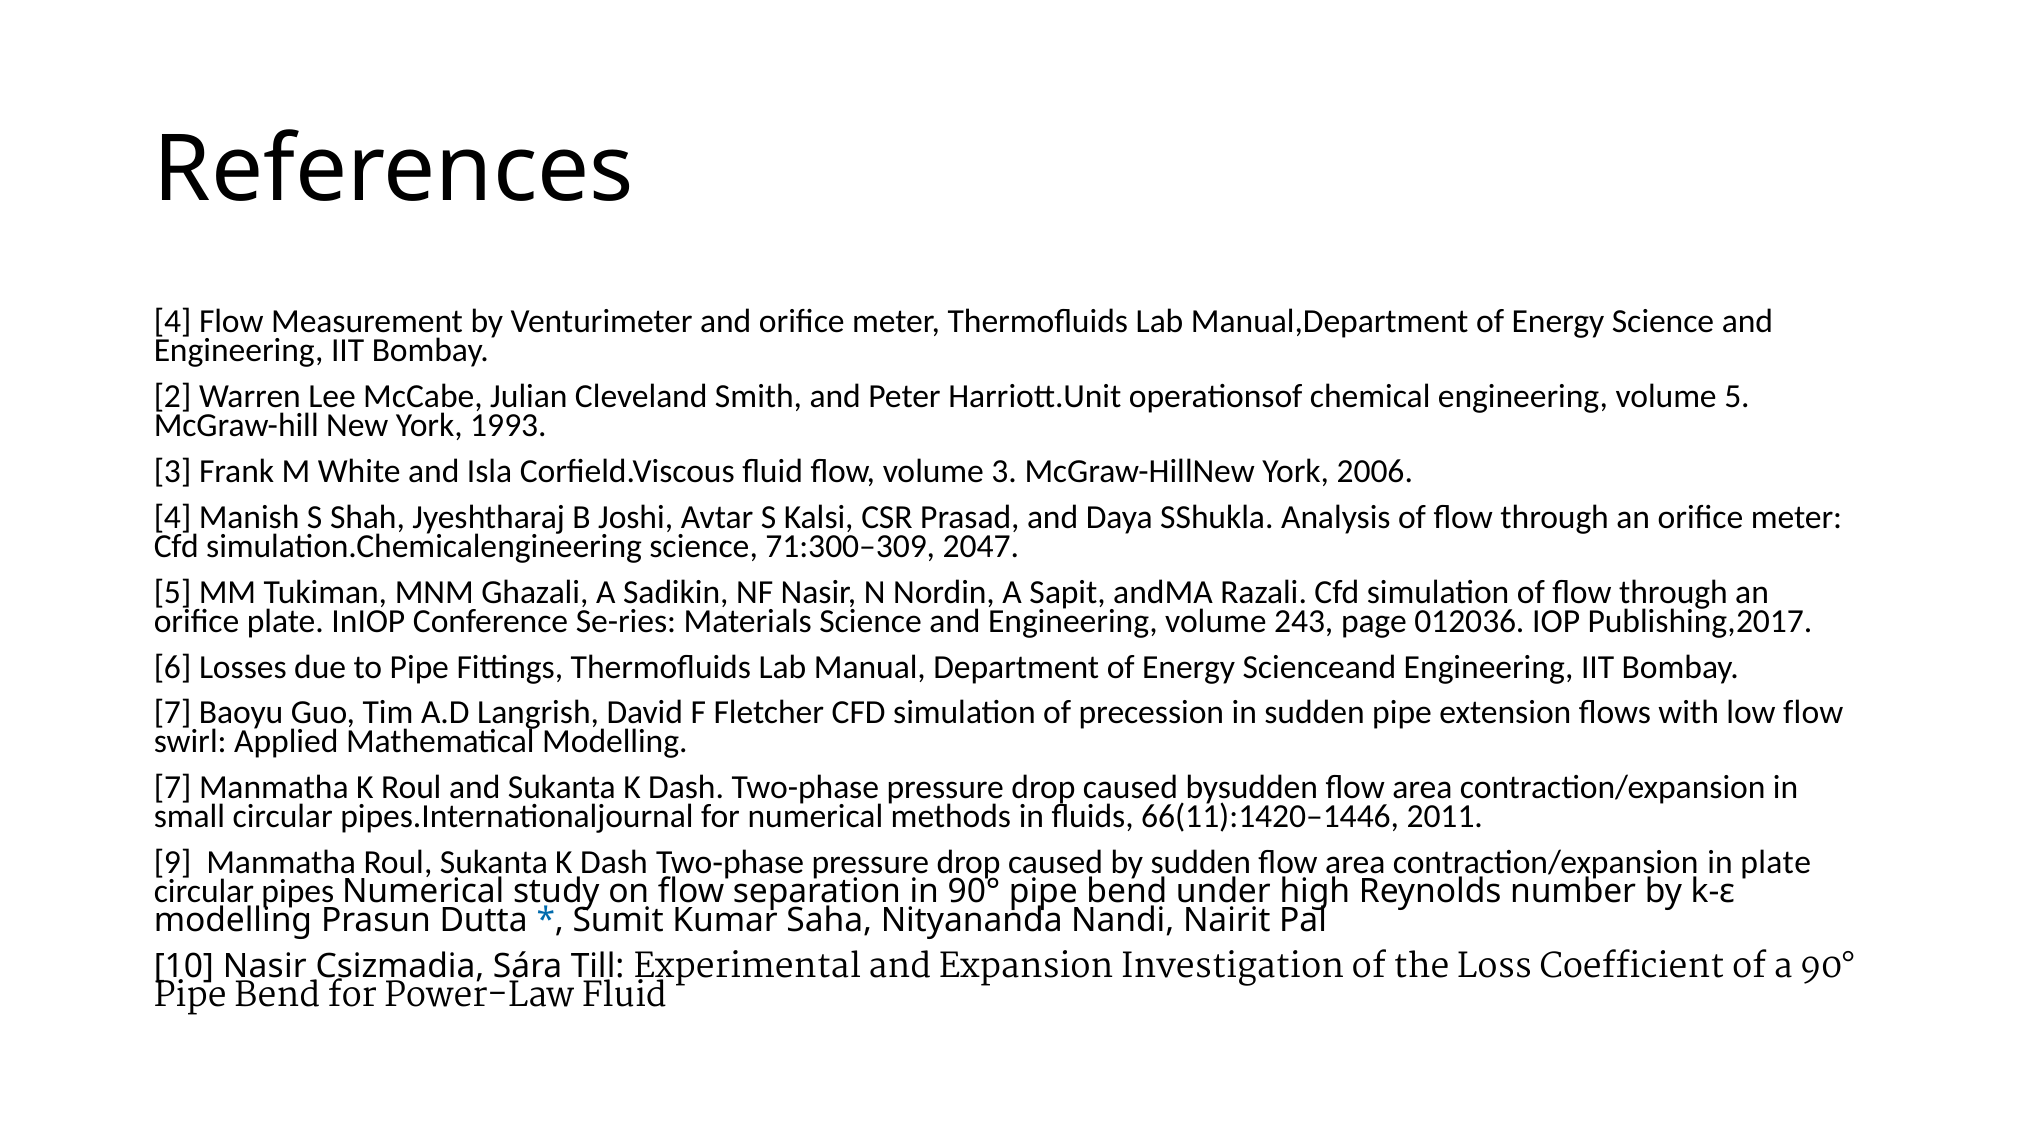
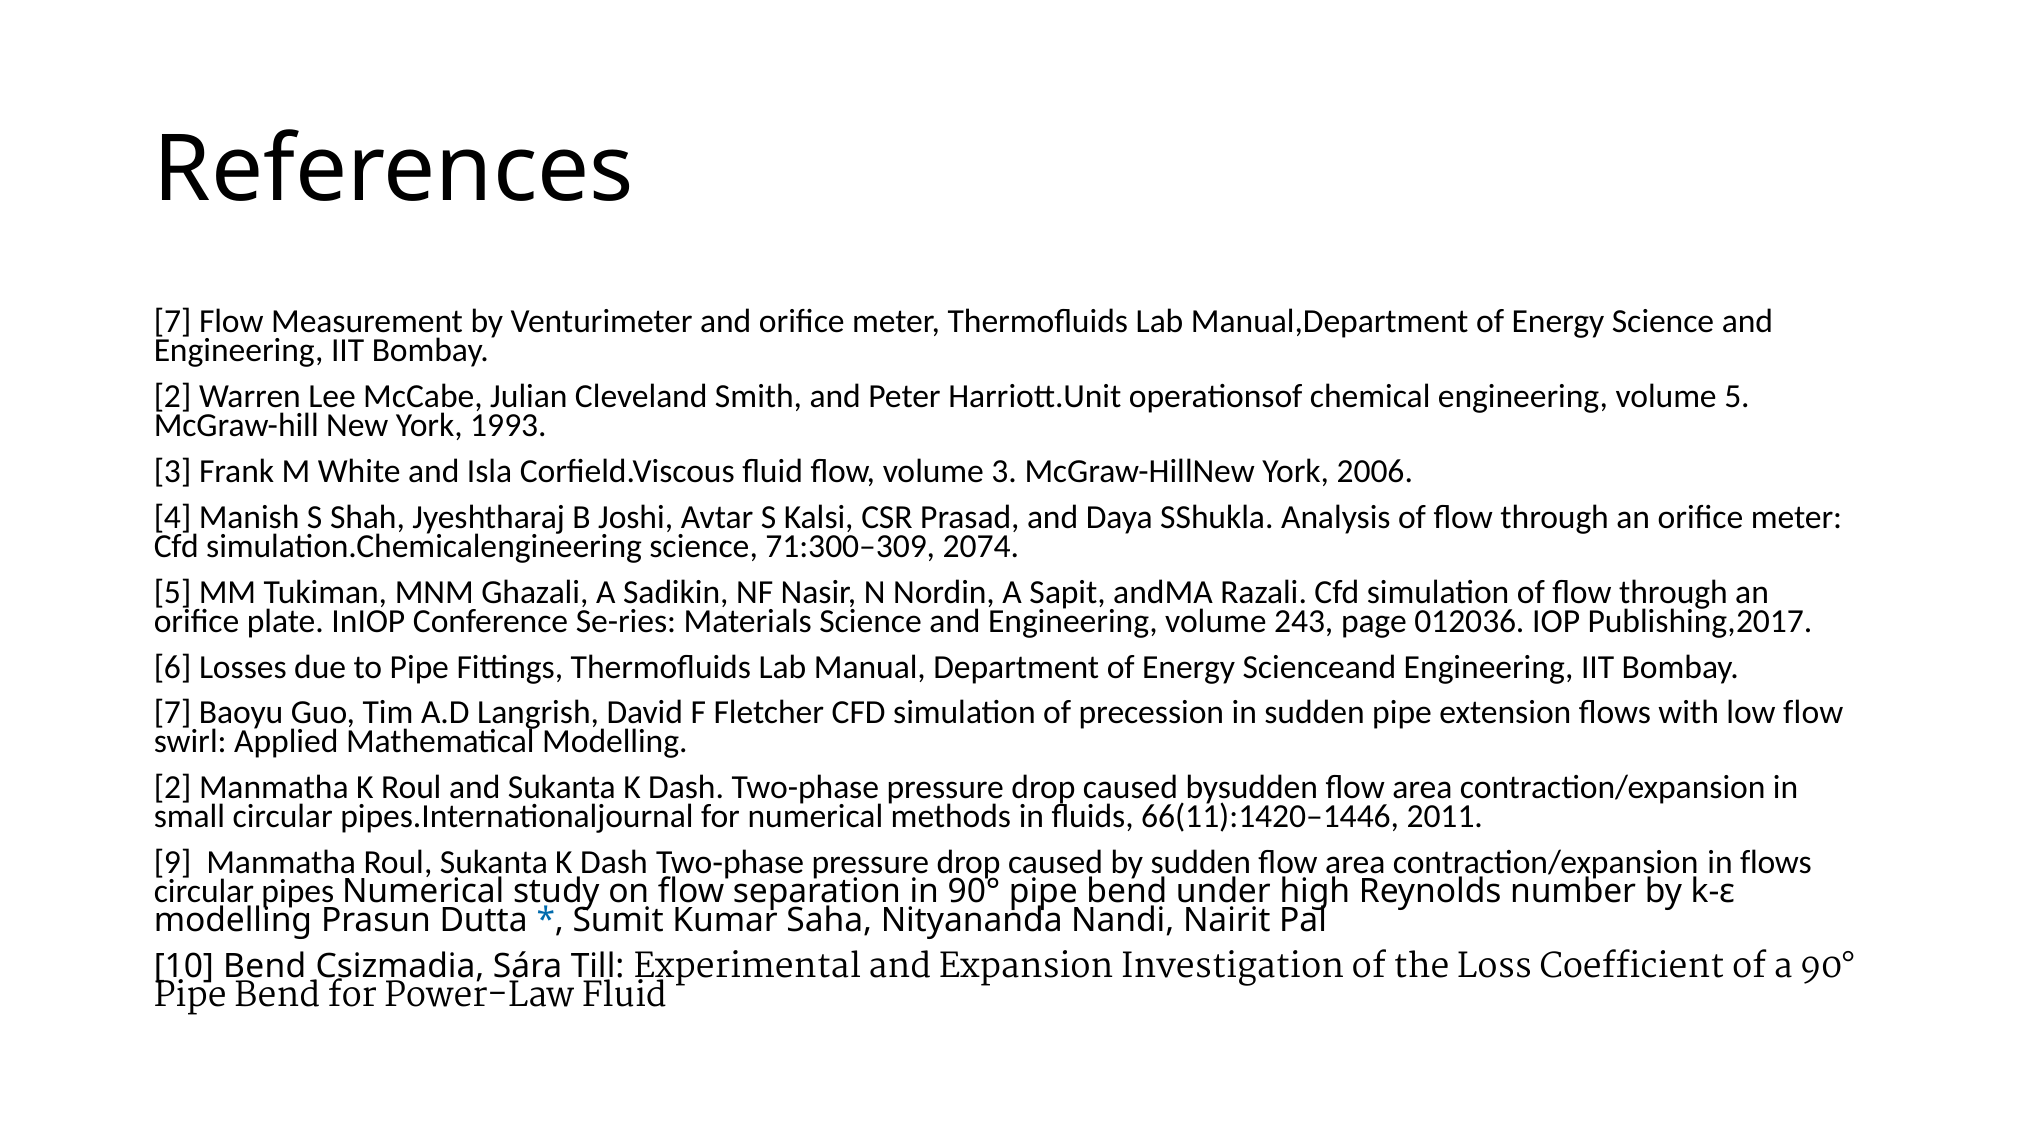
4: 4 -> 7 (173, 322)
2047: 2047 -> 2074 (981, 546)
7: 7 -> 2 (173, 788)
in plate: plate -> flows (1776, 863)
10 Nasir: Nasir -> Bend (265, 966)
